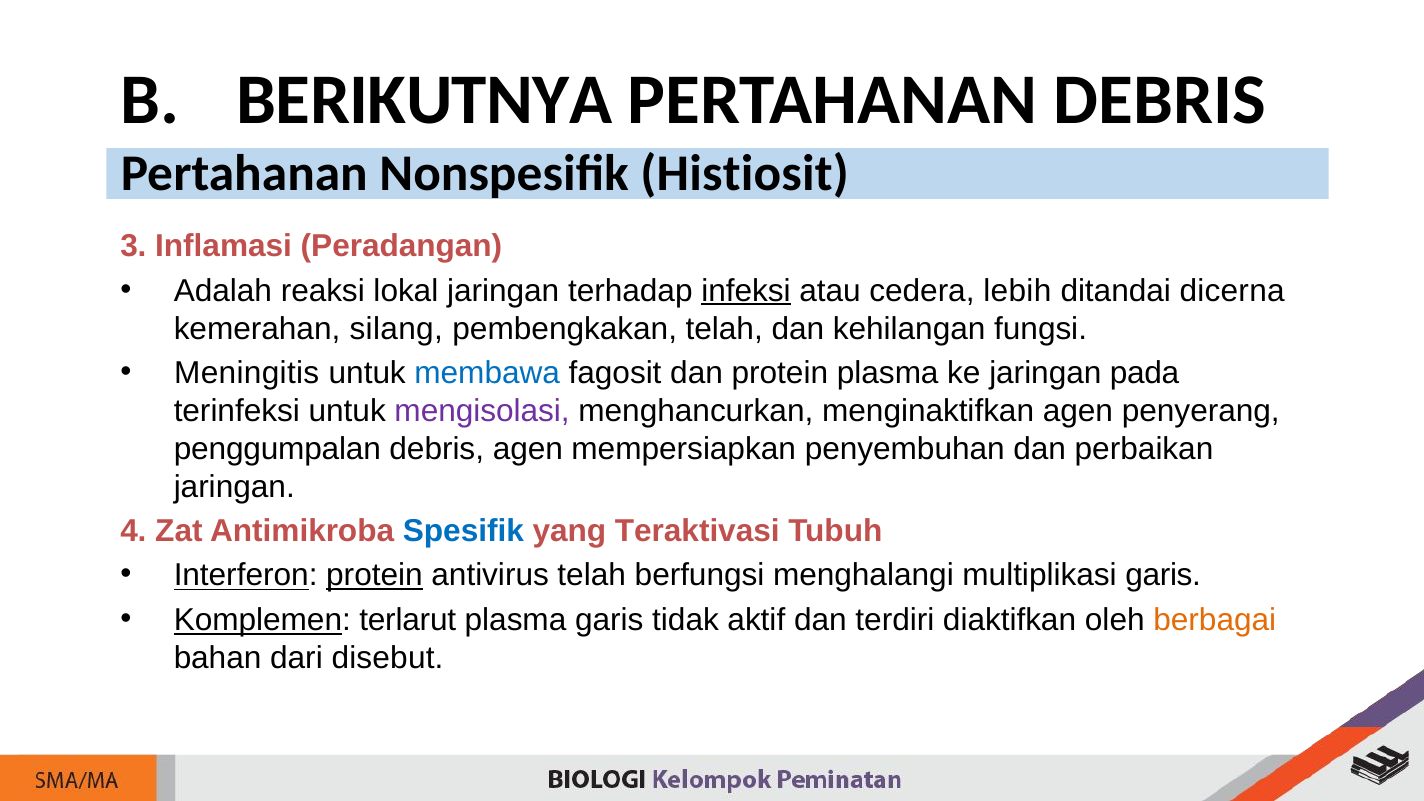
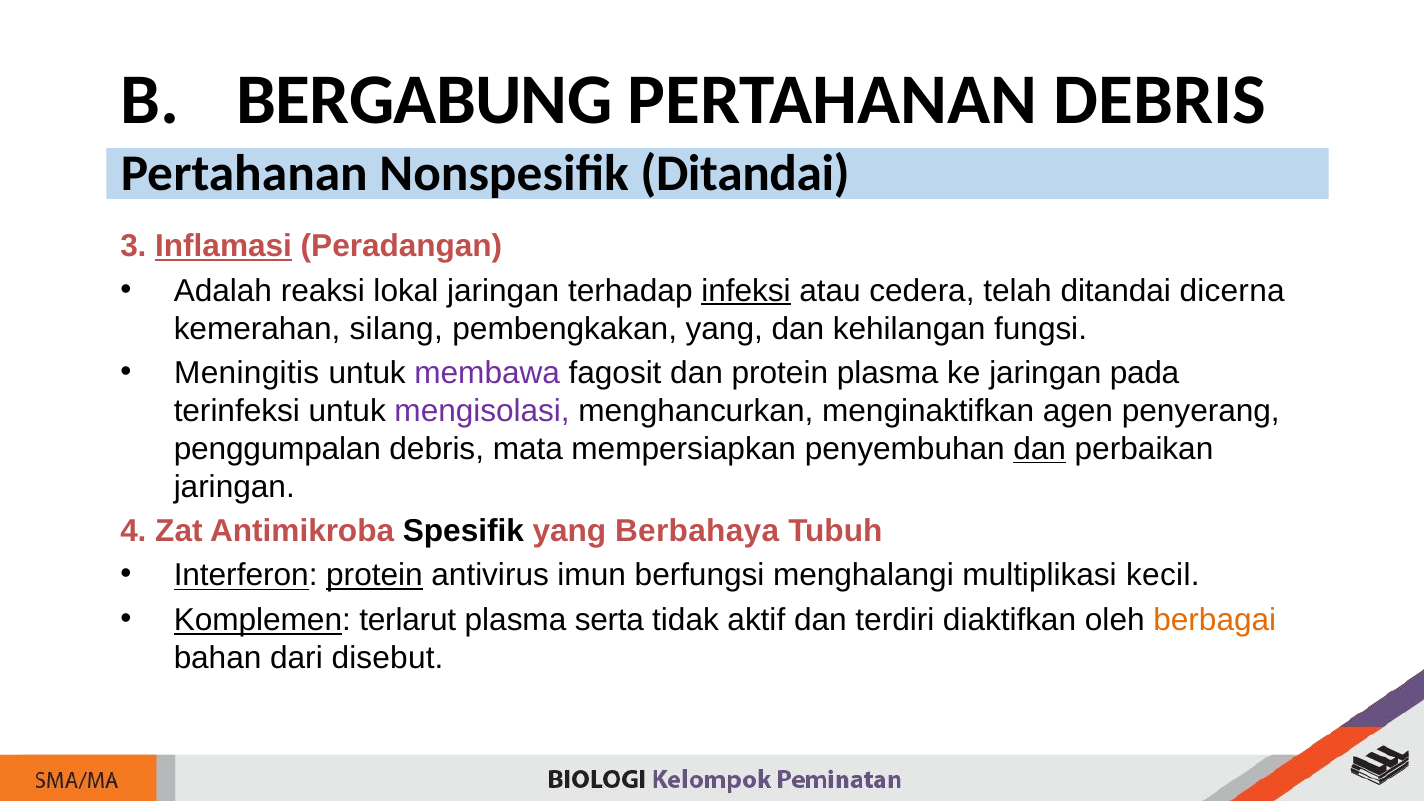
BERIKUTNYA: BERIKUTNYA -> BERGABUNG (425, 100)
Nonspesifik Histiosit: Histiosit -> Ditandai (745, 173)
Inflamasi underline: none -> present (224, 246)
lebih: lebih -> telah (1018, 291)
pembengkakan telah: telah -> yang (724, 329)
membawa colour: blue -> purple (487, 373)
debris agen: agen -> mata (528, 449)
dan underline: none -> present (1040, 449)
Spesifik colour: blue -> black (463, 531)
Teraktivasi: Teraktivasi -> Berbahaya (697, 531)
antivirus telah: telah -> imun (592, 575)
multiplikasi garis: garis -> kecil (1163, 575)
plasma garis: garis -> serta (609, 620)
